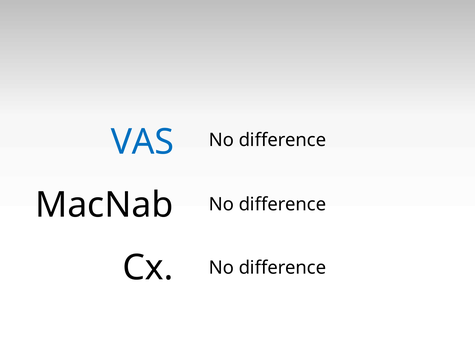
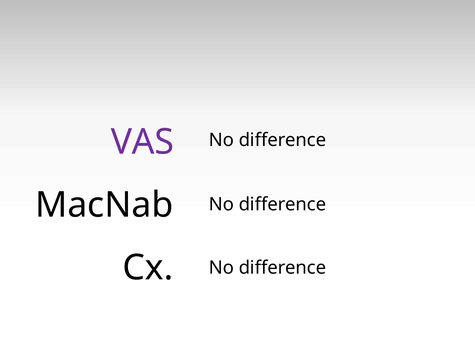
VAS colour: blue -> purple (142, 142)
